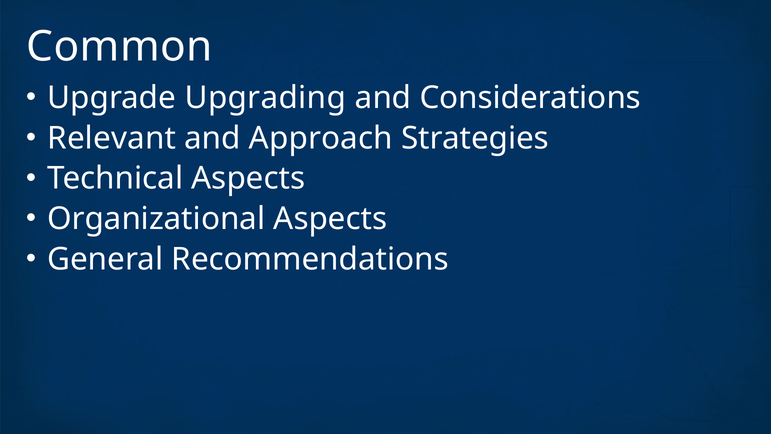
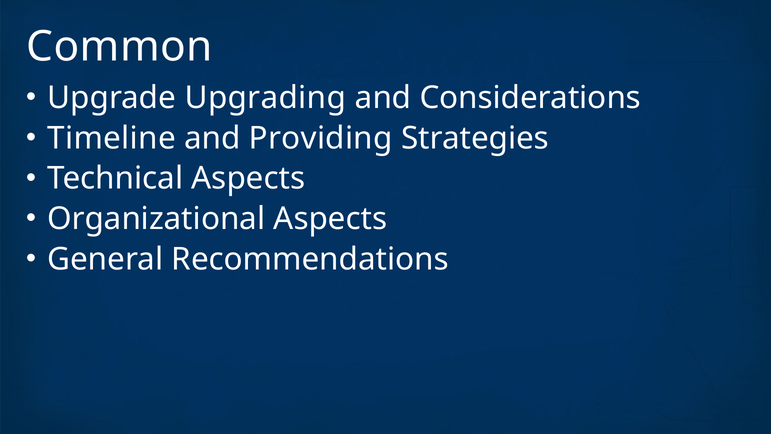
Relevant: Relevant -> Timeline (112, 138)
Approach: Approach -> Providing (321, 138)
